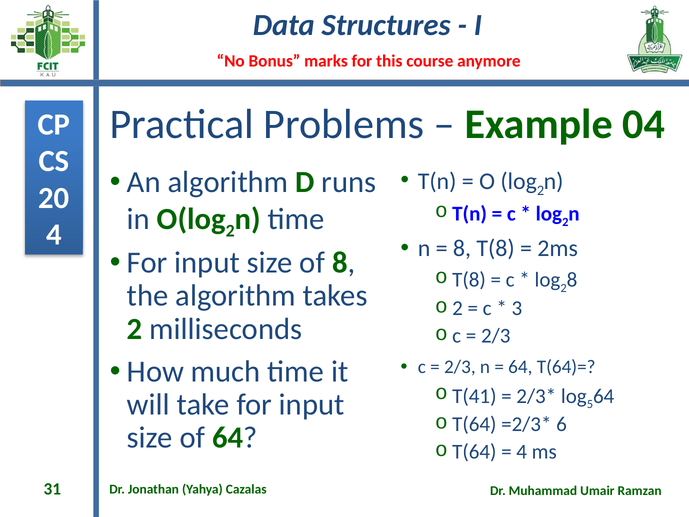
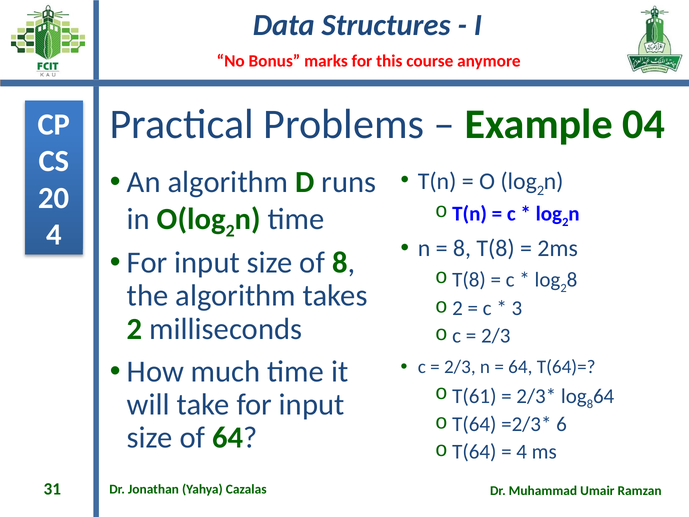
T(41: T(41 -> T(61 (474, 396)
5: 5 -> 8 (590, 404)
